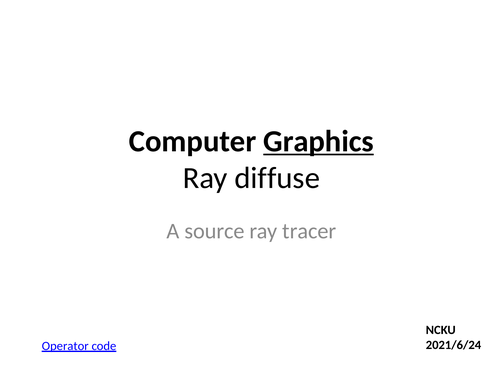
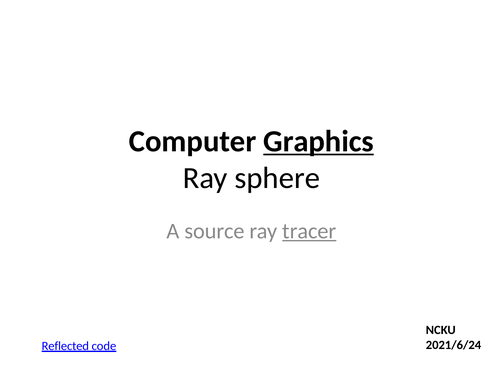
diffuse: diffuse -> sphere (277, 178)
tracer underline: none -> present (309, 231)
Operator: Operator -> Reflected (65, 346)
